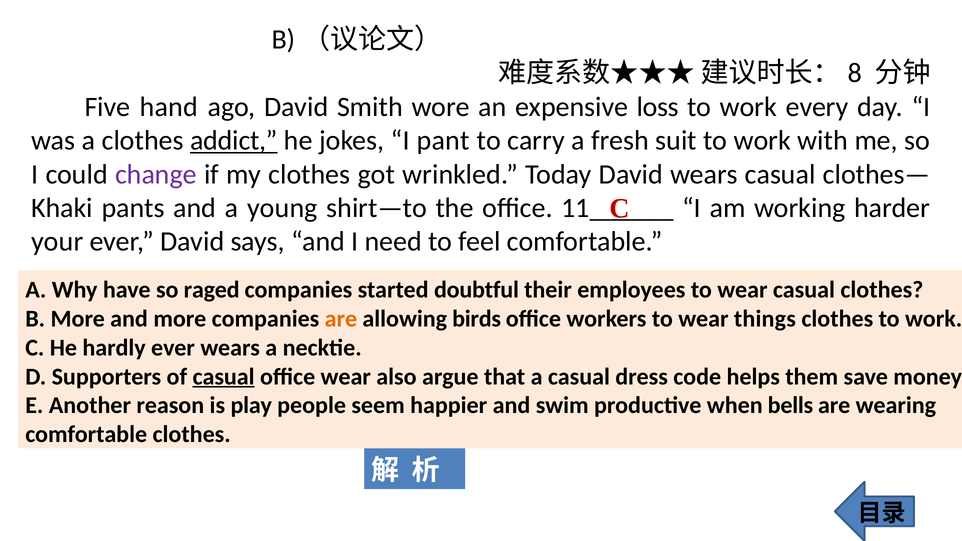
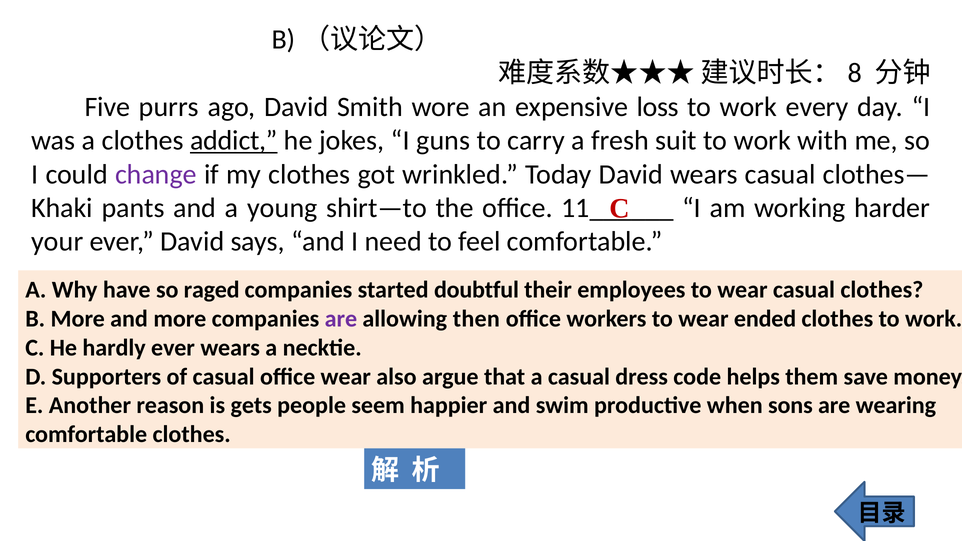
hand: hand -> purrs (169, 107)
pant: pant -> guns (443, 141)
are colour: orange -> purple (341, 319)
birds: birds -> then (476, 319)
things: things -> ended (765, 319)
casual underline: present -> none (224, 377)
play: play -> gets (251, 406)
bells: bells -> sons (790, 406)
